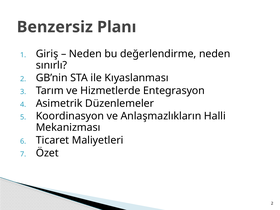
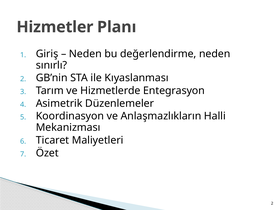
Benzersiz: Benzersiz -> Hizmetler (55, 27)
